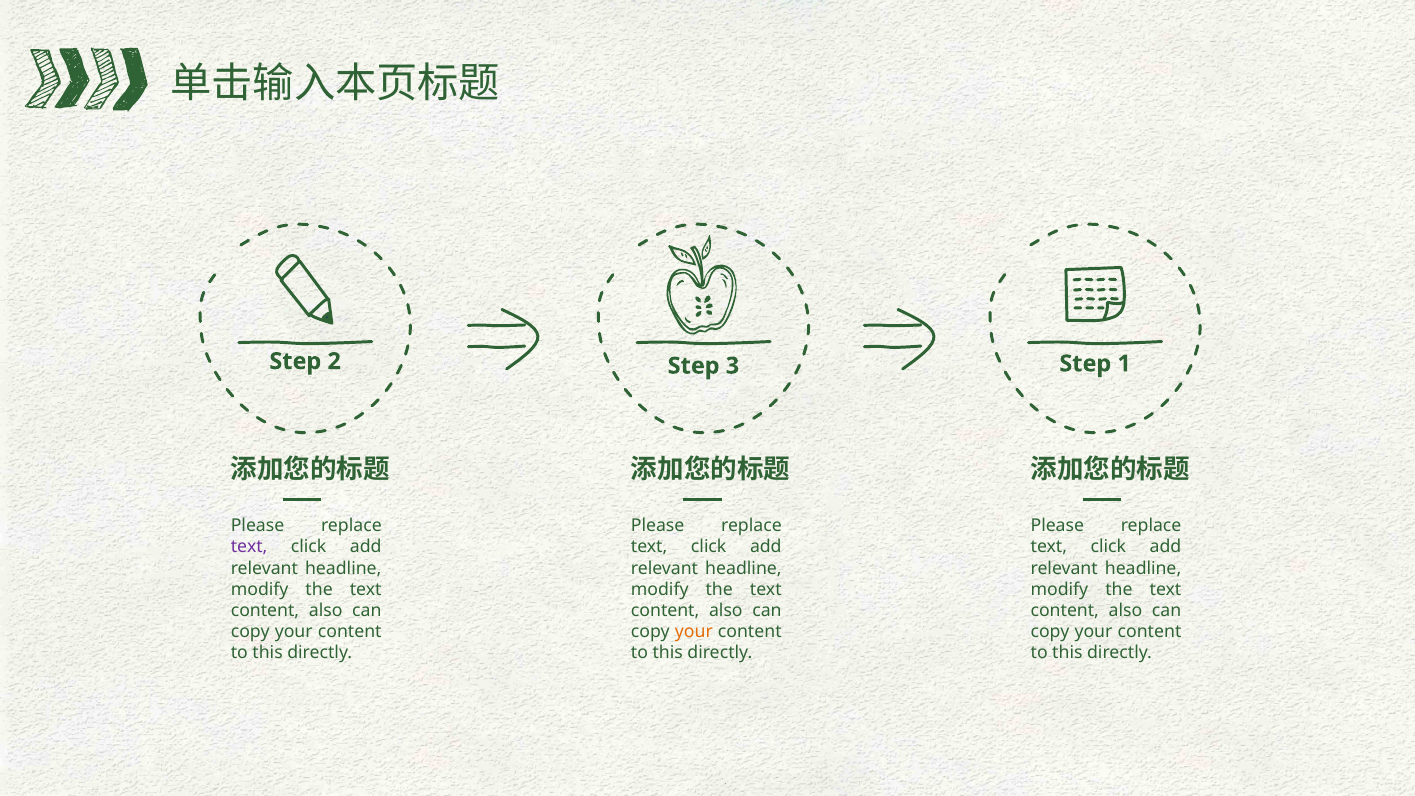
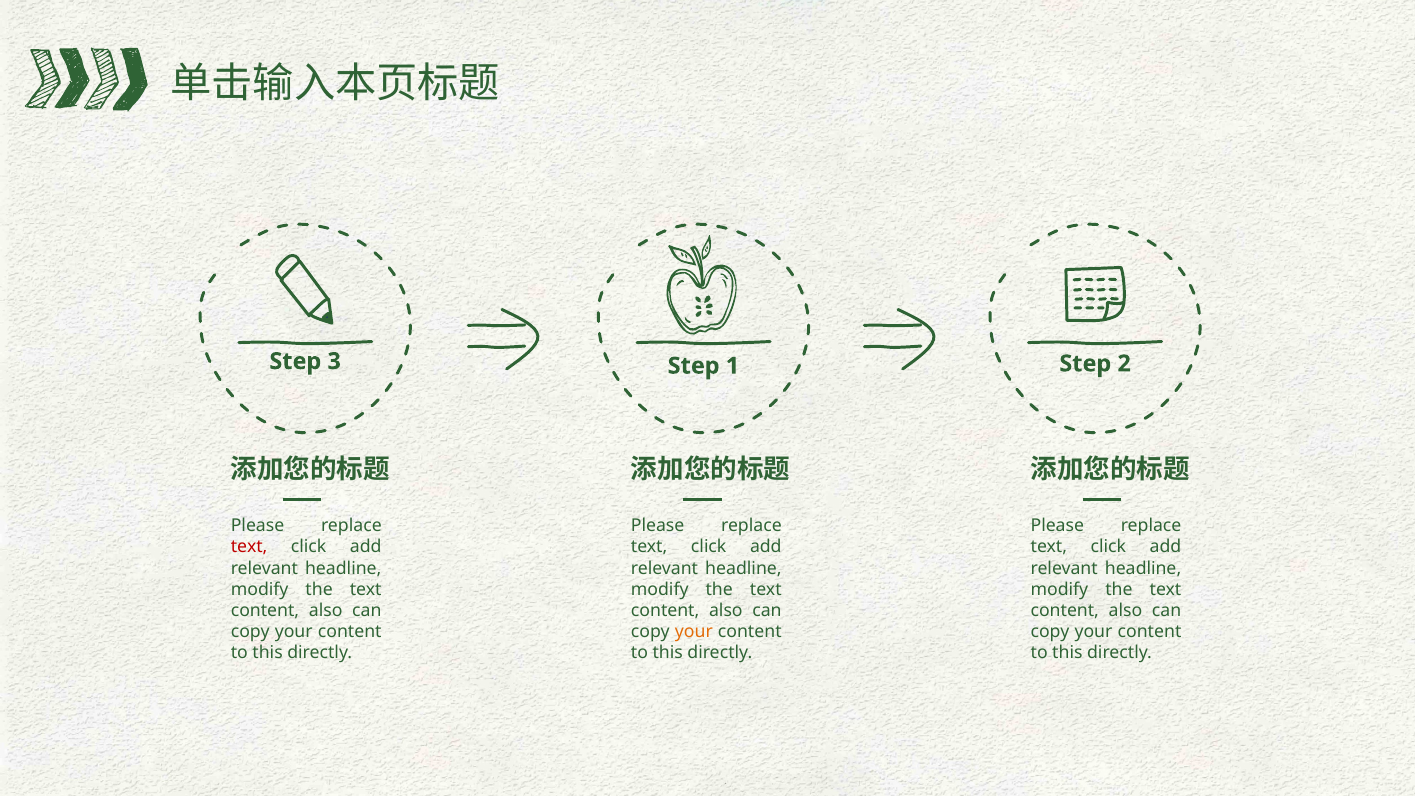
2: 2 -> 3 (334, 361)
3: 3 -> 1 (733, 366)
1: 1 -> 2 (1124, 364)
text colour: purple -> red (249, 547)
